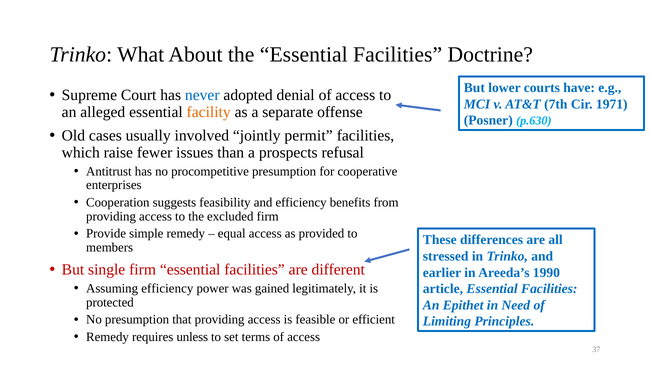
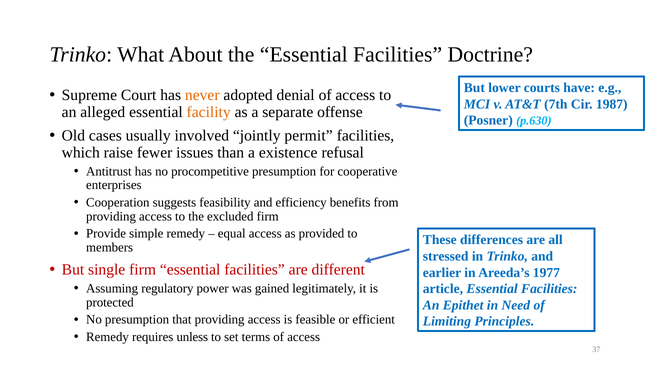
never colour: blue -> orange (202, 95)
1971: 1971 -> 1987 (612, 104)
prospects: prospects -> existence (288, 152)
1990: 1990 -> 1977 (546, 272)
Assuming efficiency: efficiency -> regulatory (167, 288)
